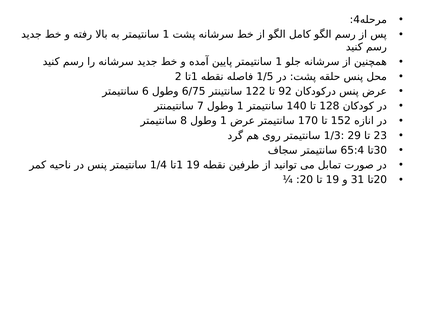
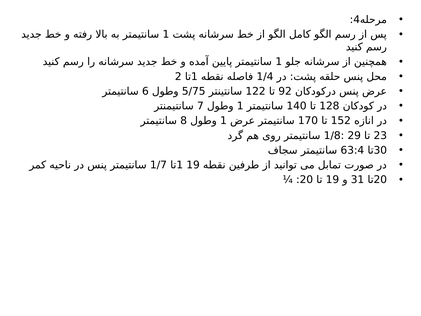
1/5: 1/5 -> 1/4 (265, 77)
6/75: 6/75 -> 5/75 (194, 91)
1/3: 1/3 -> 1/8 (332, 135)
65:4: 65:4 -> 63:4 (352, 150)
1/4: 1/4 -> 1/7 (158, 165)
